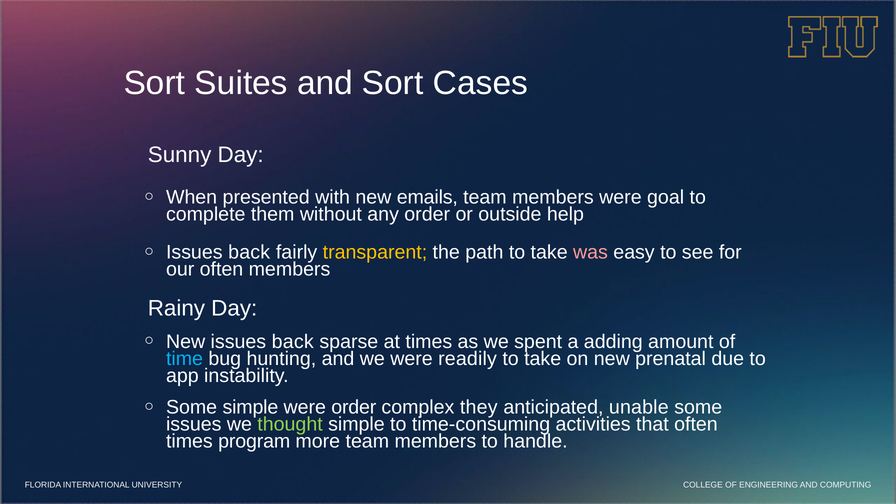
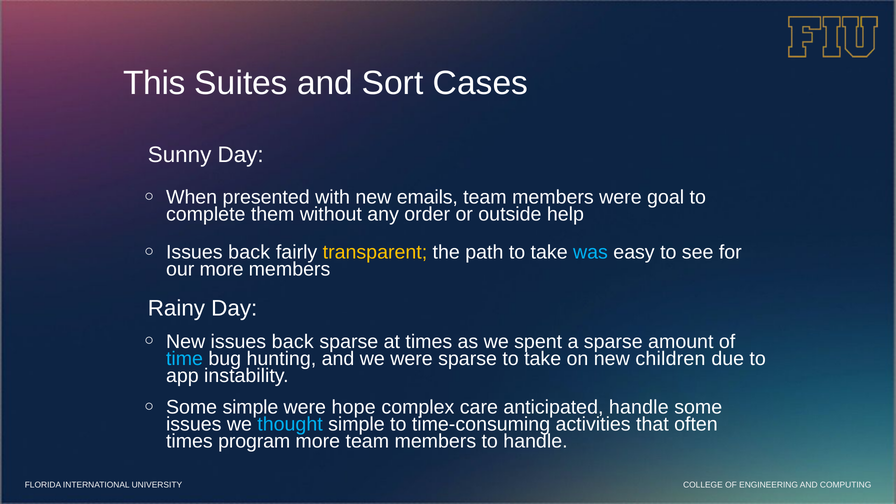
Sort: Sort -> This (155, 83)
was colour: pink -> light blue (591, 252)
our often: often -> more (222, 269)
a adding: adding -> sparse (613, 342)
were readily: readily -> sparse (468, 359)
prenatal: prenatal -> children (670, 359)
were order: order -> hope (354, 407)
they: they -> care (479, 407)
anticipated unable: unable -> handle (639, 407)
thought colour: light green -> light blue (290, 424)
